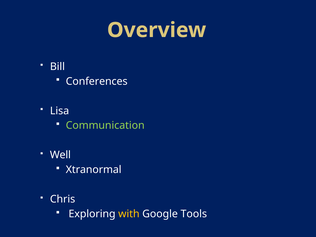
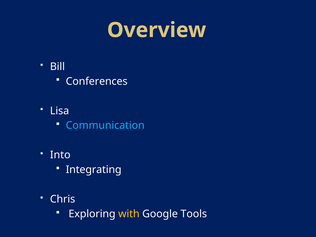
Communication colour: light green -> light blue (105, 126)
Well: Well -> Into (60, 155)
Xtranormal: Xtranormal -> Integrating (94, 170)
